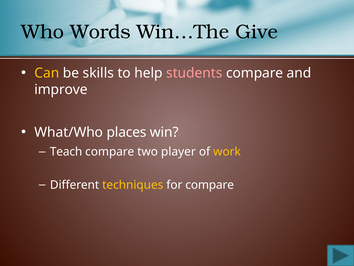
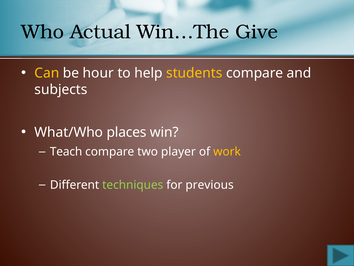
Words: Words -> Actual (100, 32)
skills: skills -> hour (98, 73)
students colour: pink -> yellow (194, 73)
improve: improve -> subjects (61, 89)
techniques colour: yellow -> light green (133, 185)
for compare: compare -> previous (210, 185)
